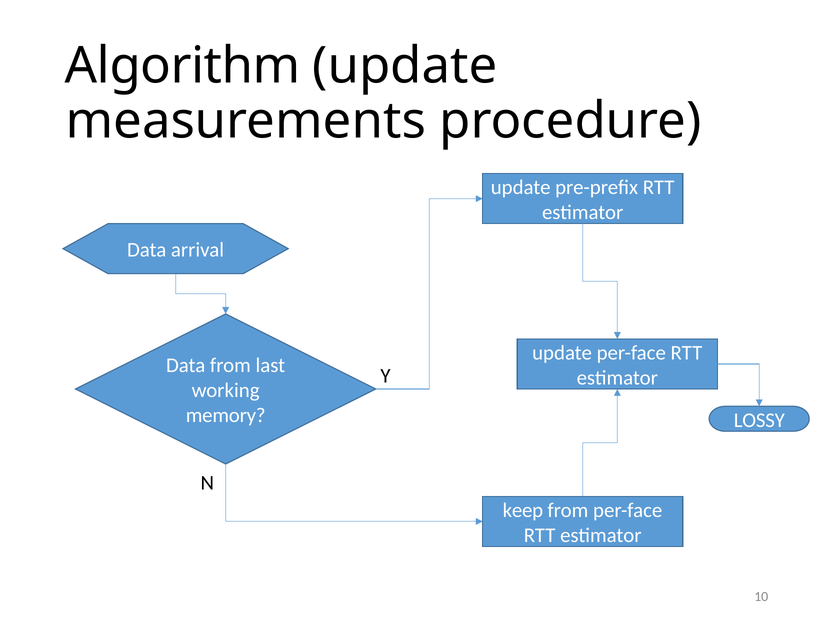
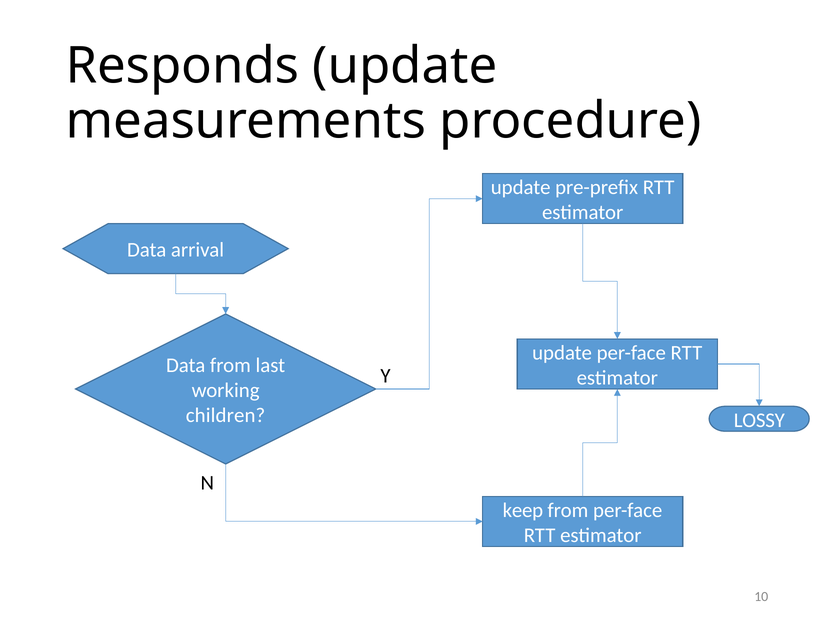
Algorithm: Algorithm -> Responds (182, 66)
memory: memory -> children (226, 416)
